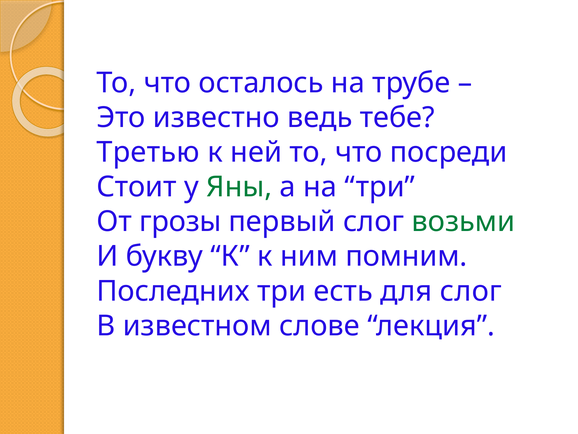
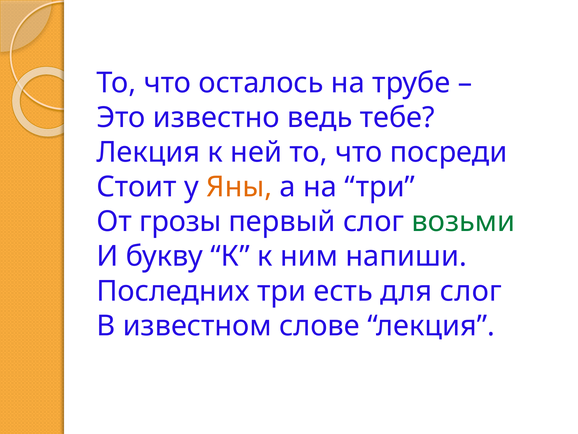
Третью: Третью -> Лекция (148, 152)
Яны colour: green -> orange (239, 187)
помним: помним -> напиши (406, 256)
